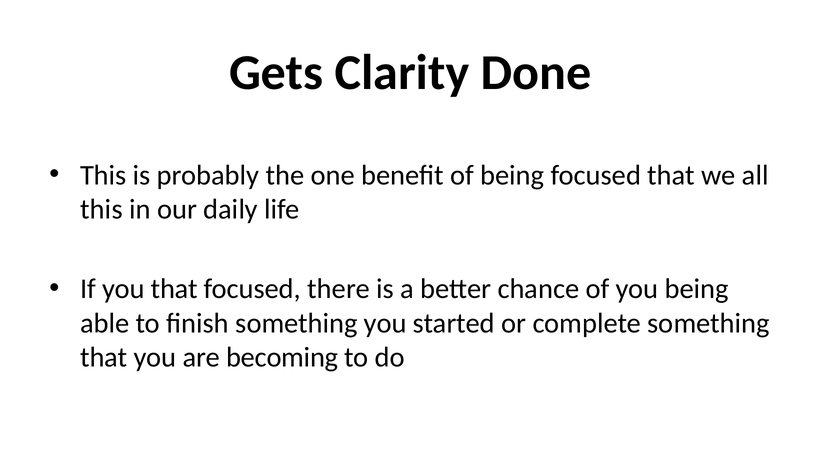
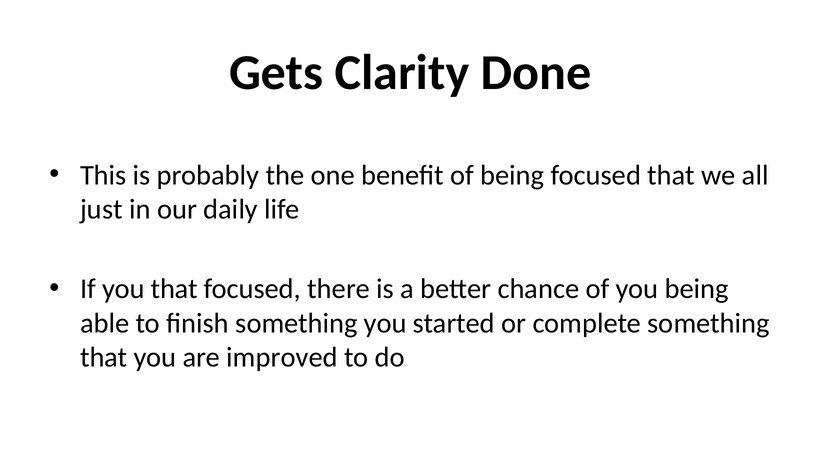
this: this -> just (101, 209)
becoming: becoming -> improved (282, 357)
